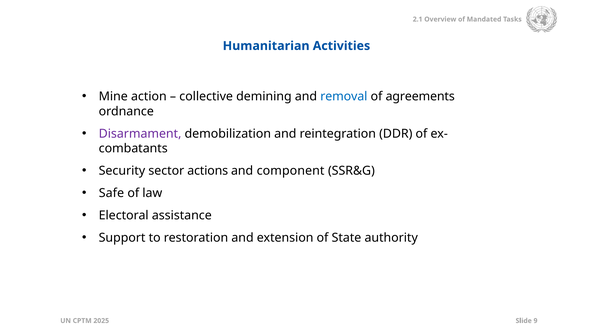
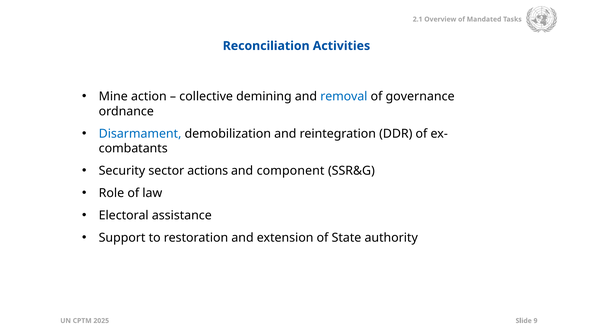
Humanitarian: Humanitarian -> Reconciliation (266, 46)
agreements: agreements -> governance (420, 96)
Disarmament colour: purple -> blue (140, 134)
Safe: Safe -> Role (111, 193)
